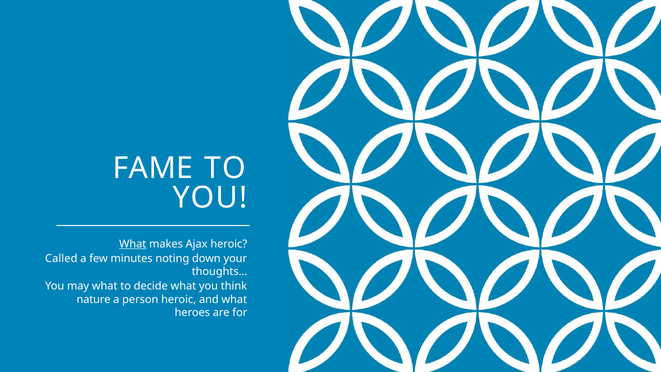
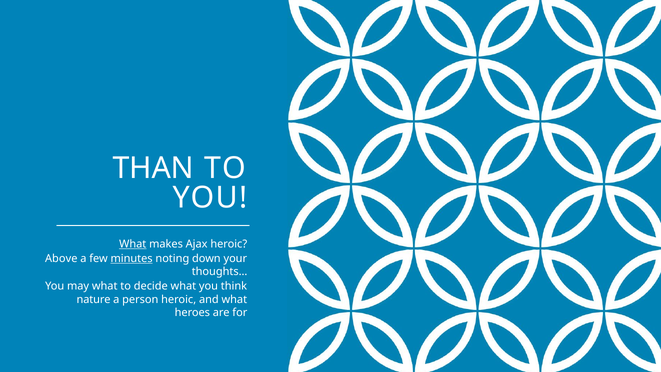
FAME: FAME -> THAN (153, 168)
Called: Called -> Above (61, 258)
minutes underline: none -> present (132, 258)
